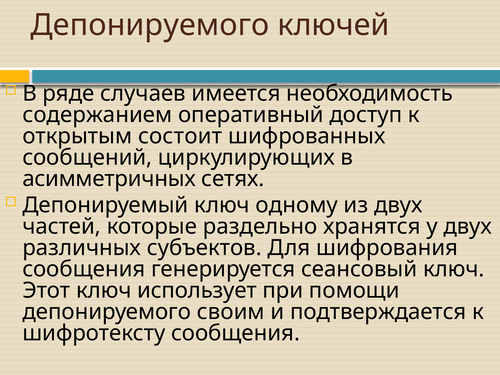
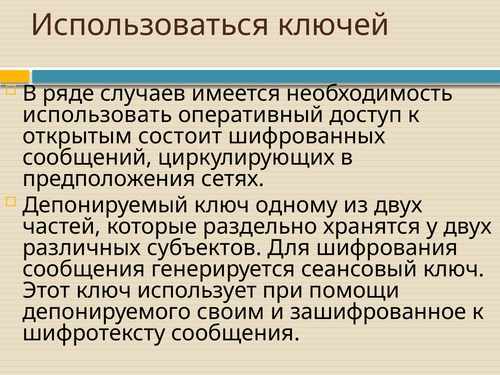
Депонируемого: Депонируемого -> Использоваться (150, 25)
содержанием: содержанием -> использовать (97, 115)
асимметричных: асимметричных -> предположения (109, 179)
подтверждается: подтверждается -> зашифрованное (378, 312)
